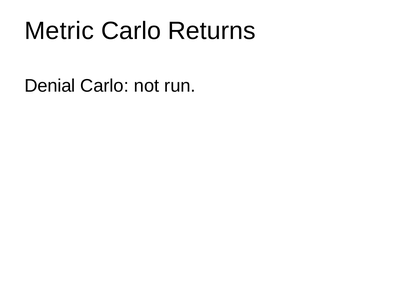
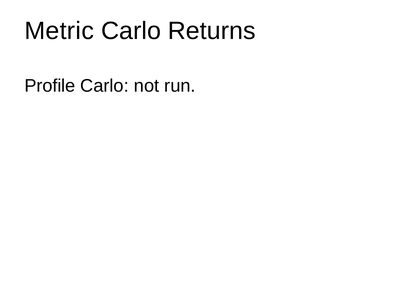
Denial: Denial -> Profile (50, 86)
